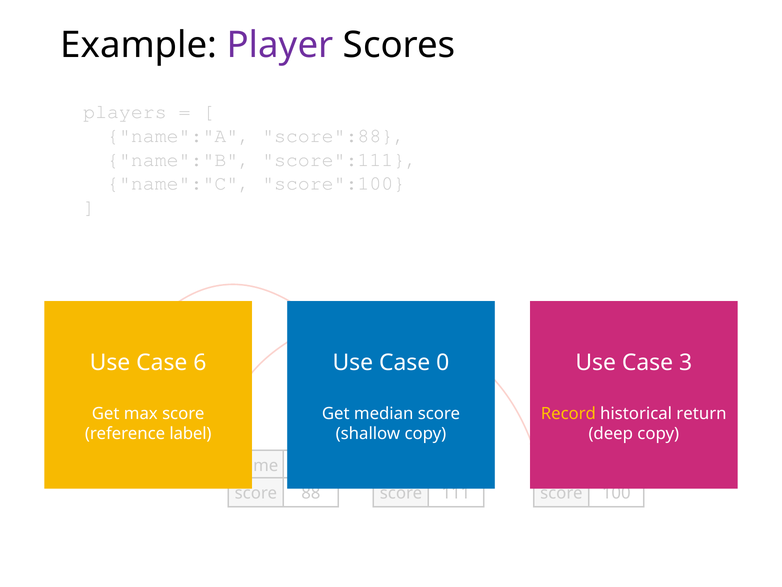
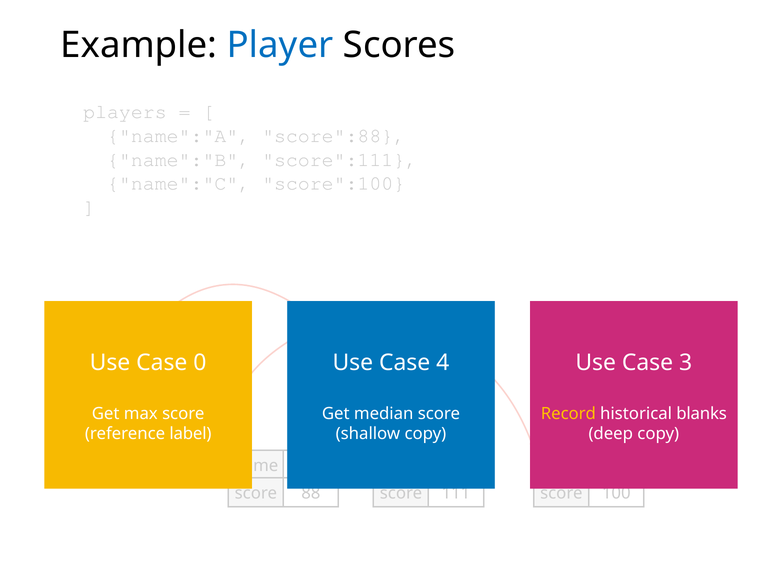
Player colour: purple -> blue (280, 45)
6: 6 -> 0 (200, 362)
0: 0 -> 4 (443, 362)
return: return -> blanks (702, 413)
